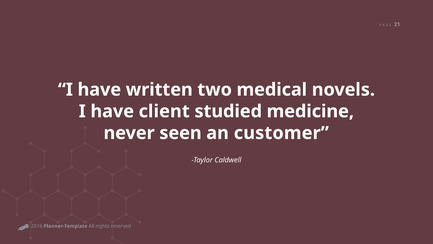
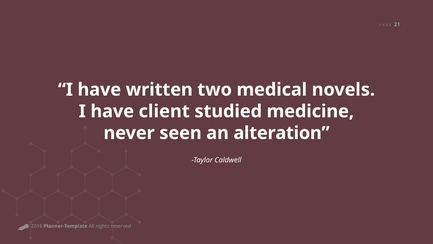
customer: customer -> alteration (282, 133)
